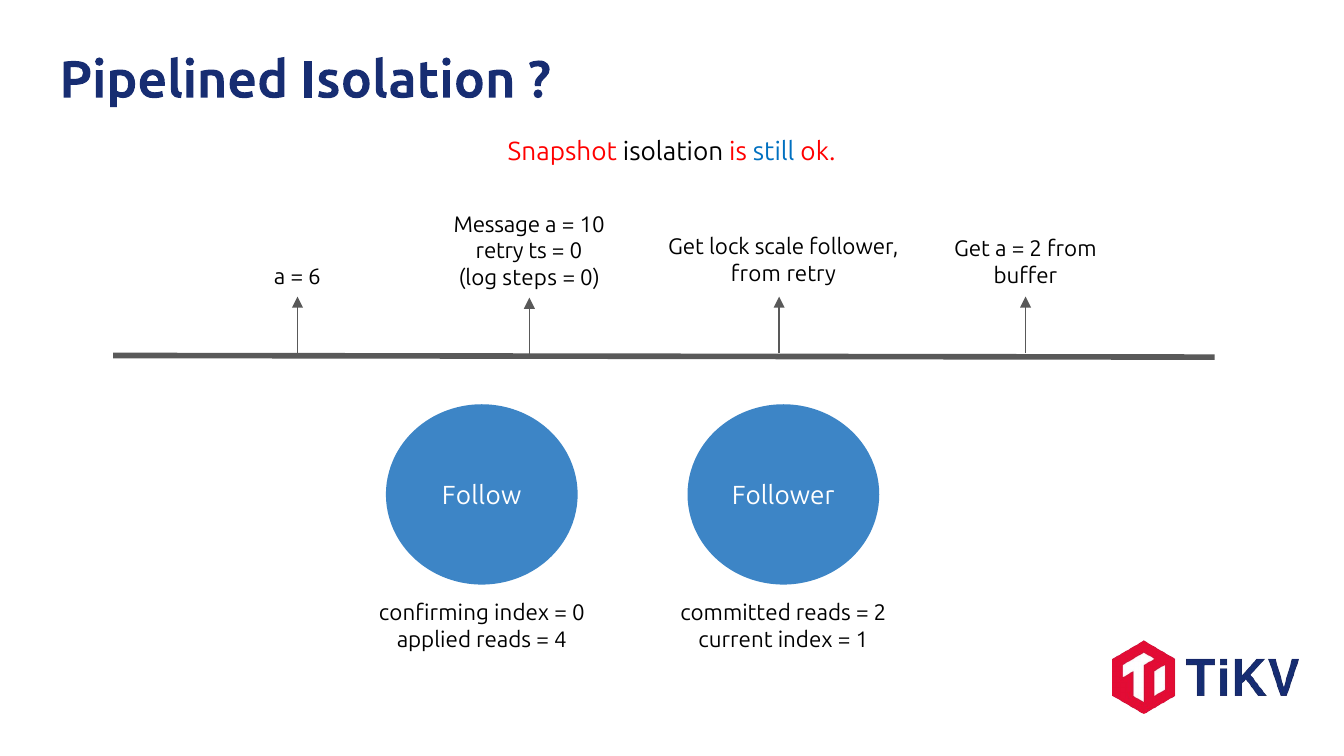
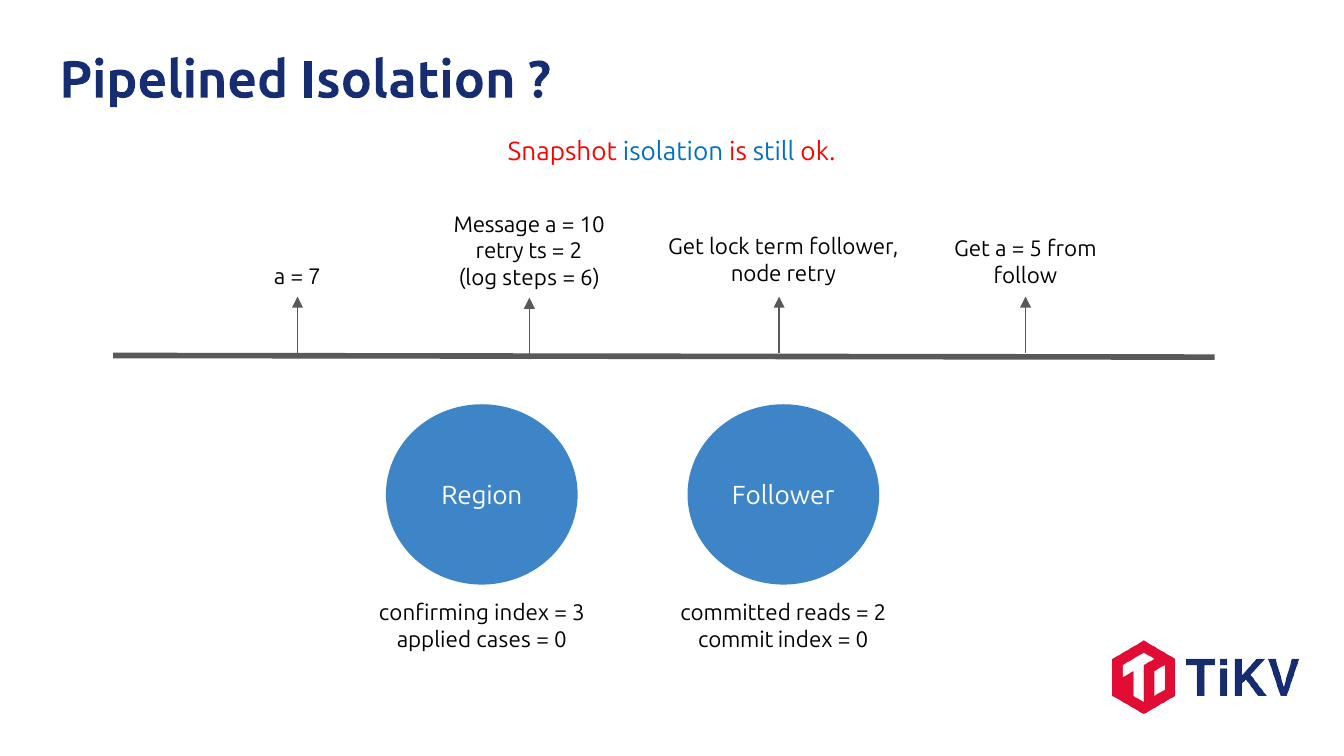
isolation colour: black -> blue (673, 152)
scale: scale -> term (779, 247)
2: 2 -> 5 (1036, 249)
0: 0 -> 2 (576, 252)
from: from -> node (756, 274)
buffer: buffer -> follow (1025, 276)
6: 6 -> 7 (315, 277)
0: 0 -> 6 (590, 278)
Follow: Follow -> Region (482, 496)
0: 0 -> 3 (578, 613)
applied reads: reads -> cases (504, 640)
4: 4 -> 0 (560, 640)
current: current -> commit (736, 640)
1: 1 -> 0 (862, 640)
